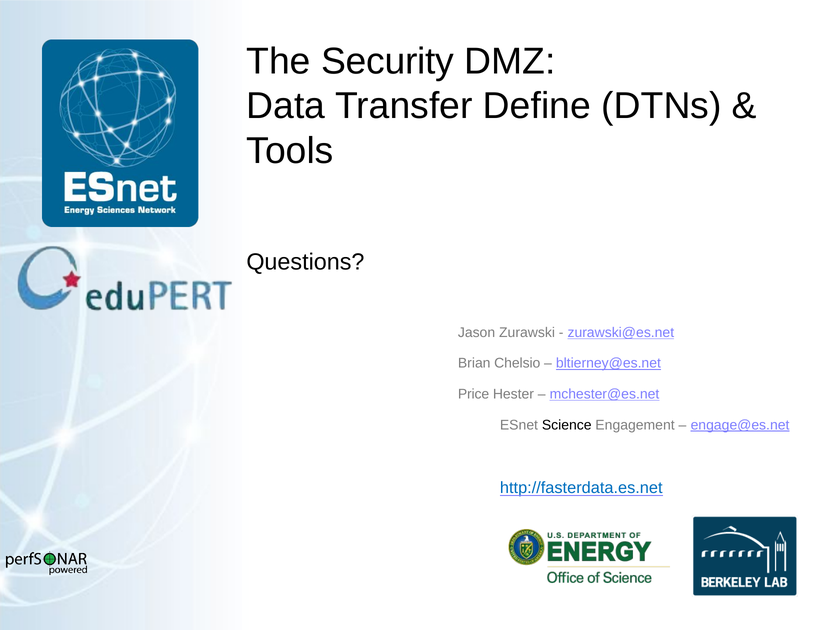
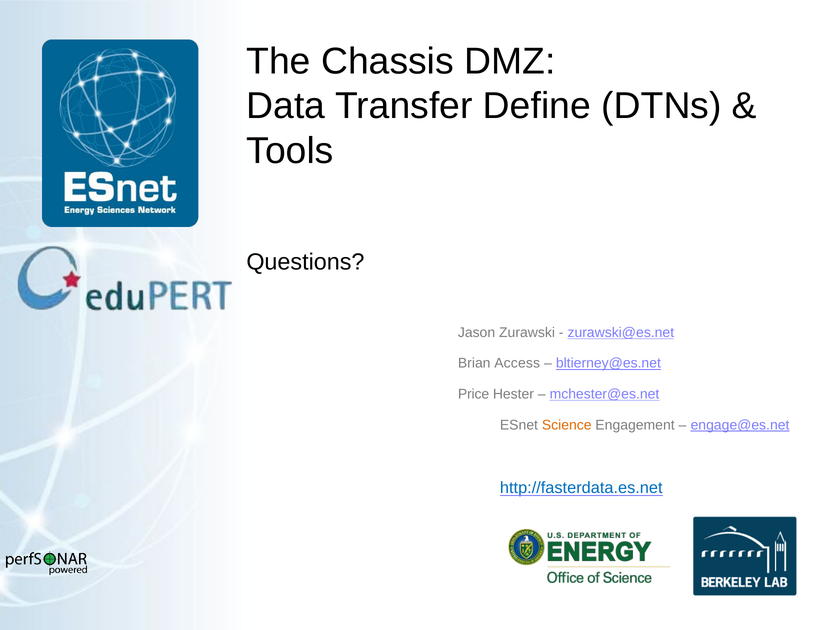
Security: Security -> Chassis (387, 61)
Chelsio: Chelsio -> Access (517, 363)
Science colour: black -> orange (567, 425)
